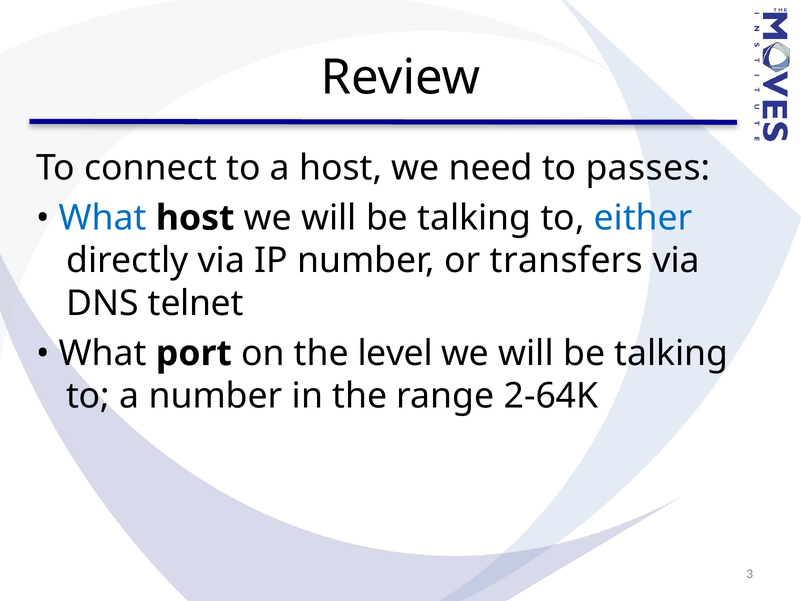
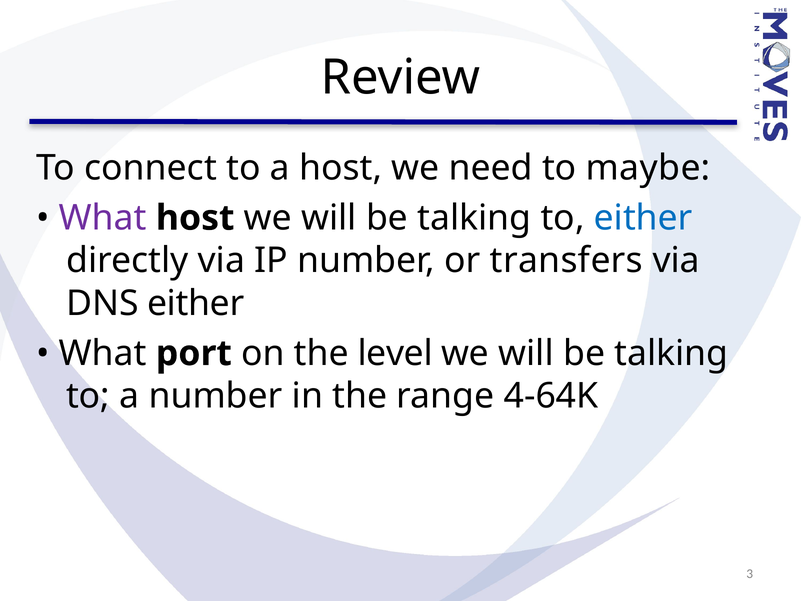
passes: passes -> maybe (648, 168)
What colour: blue -> purple (103, 218)
DNS telnet: telnet -> either (196, 303)
2-64K: 2-64K -> 4-64K (551, 396)
